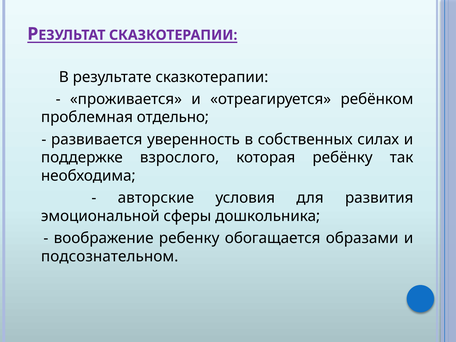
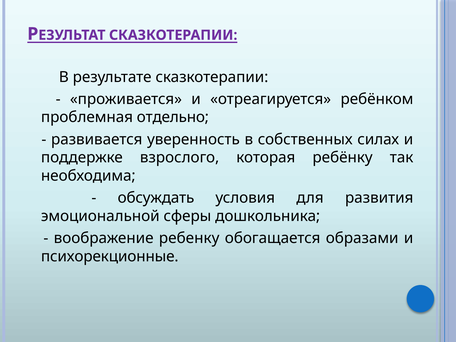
авторские: авторские -> обсуждать (156, 198)
подсознательном: подсознательном -> психорекционные (110, 256)
